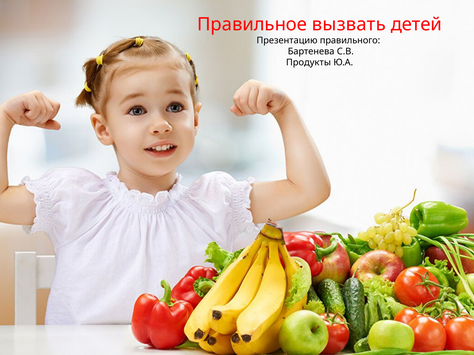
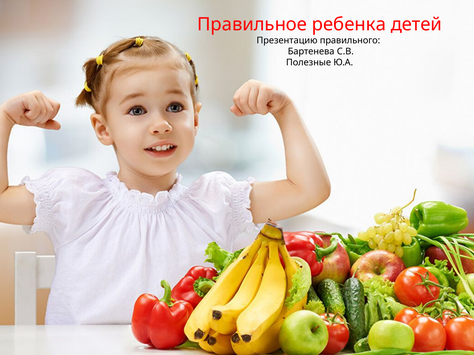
вызвать: вызвать -> ребенка (349, 24)
Продукты: Продукты -> Полезные (309, 63)
